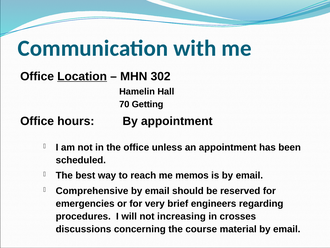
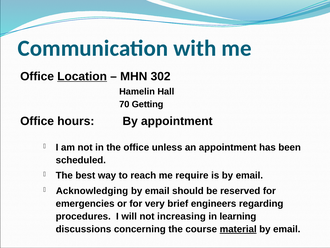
memos: memos -> require (192, 175)
Comprehensive: Comprehensive -> Acknowledging (92, 191)
crosses: crosses -> learning (238, 216)
material underline: none -> present (238, 229)
